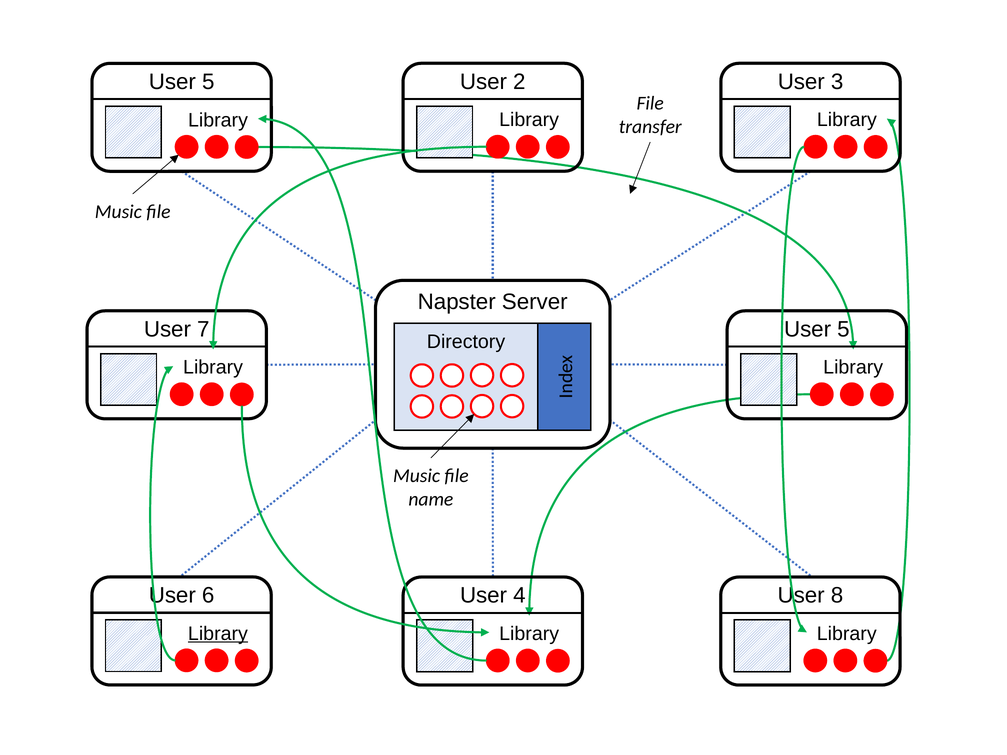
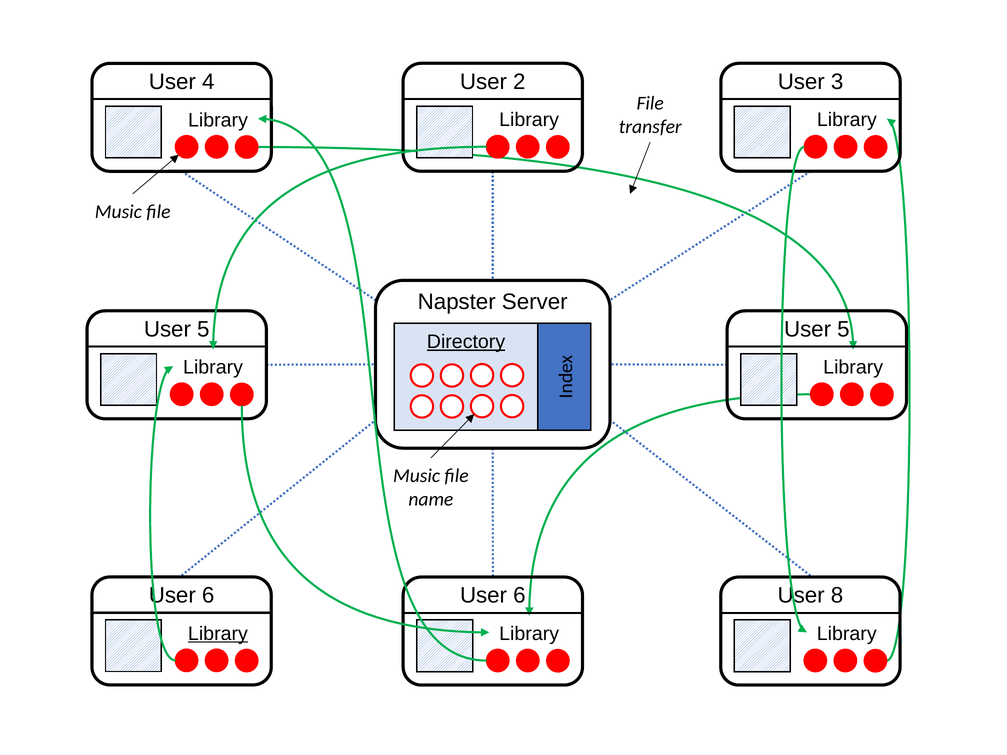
5: 5 -> 4 (208, 82)
7: 7 -> 5 (203, 329)
Directory underline: none -> present (466, 342)
4: 4 -> 6 (519, 596)
